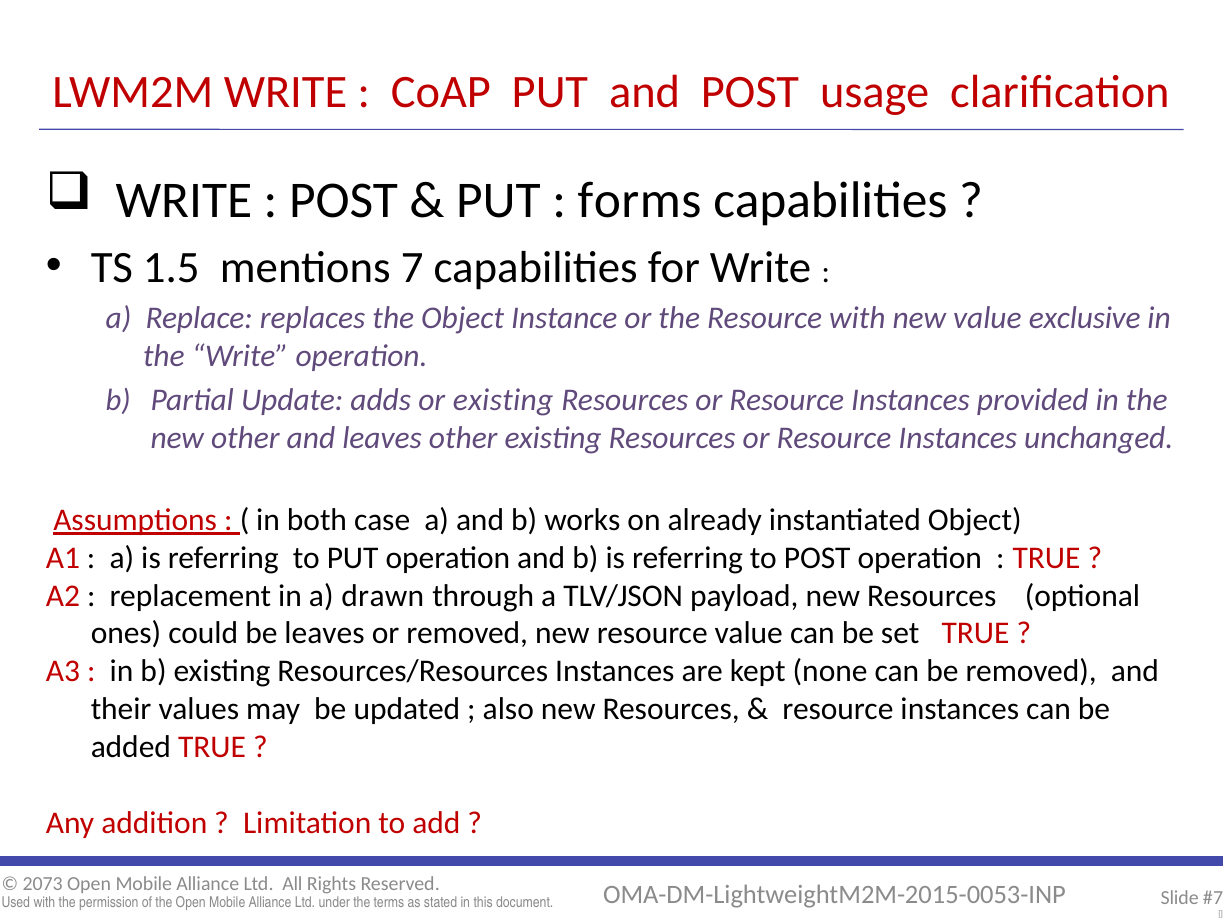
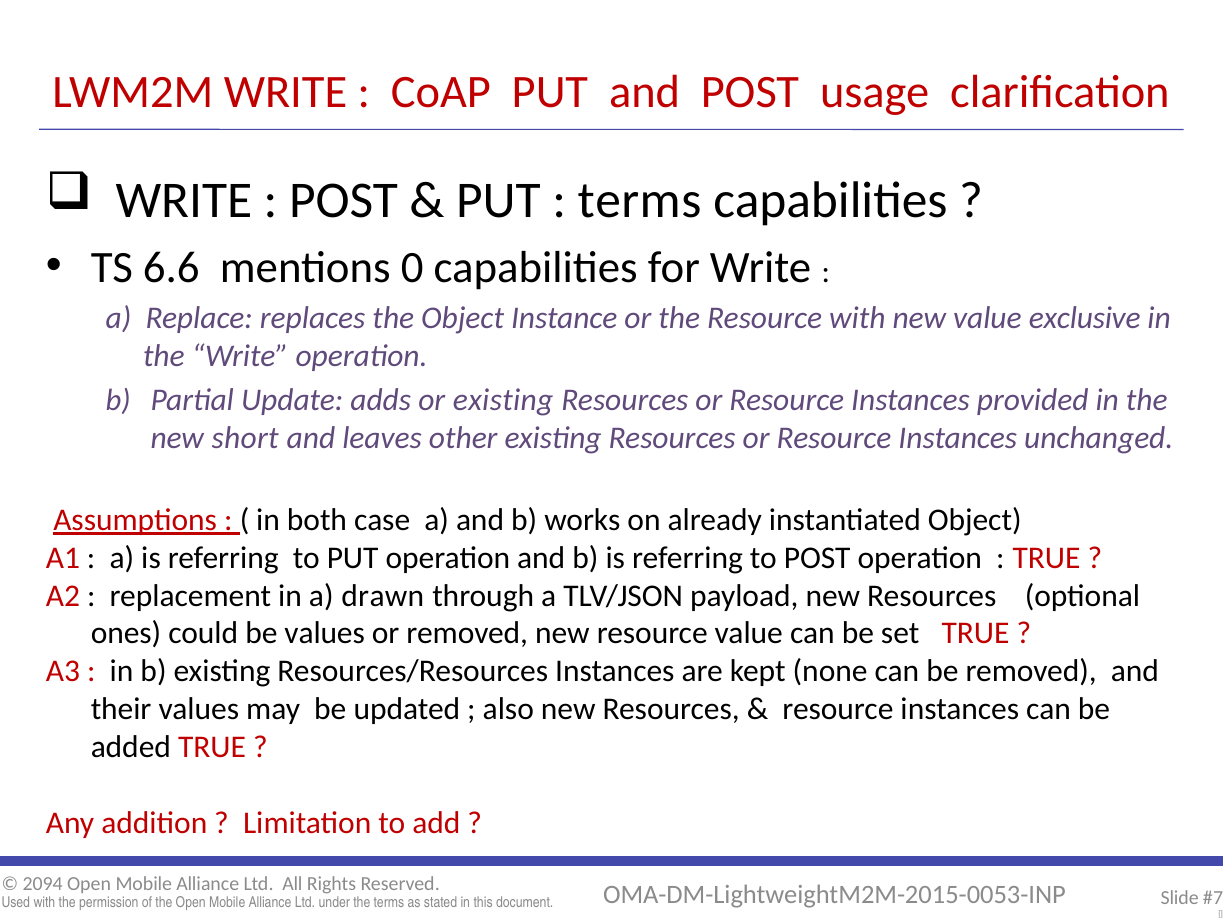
forms: forms -> terms (640, 201)
1.5: 1.5 -> 6.6 (171, 267)
7: 7 -> 0 (412, 267)
new other: other -> short (245, 438)
be leaves: leaves -> values (325, 633)
2073: 2073 -> 2094 (43, 884)
